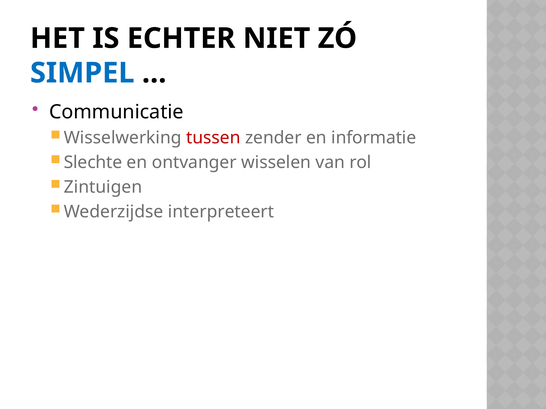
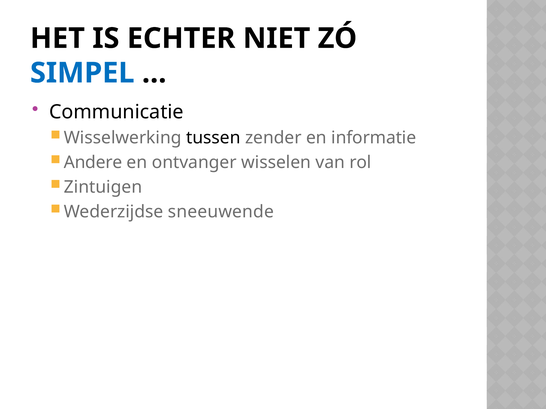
tussen colour: red -> black (213, 138)
Slechte: Slechte -> Andere (93, 163)
interpreteert: interpreteert -> sneeuwende (221, 212)
